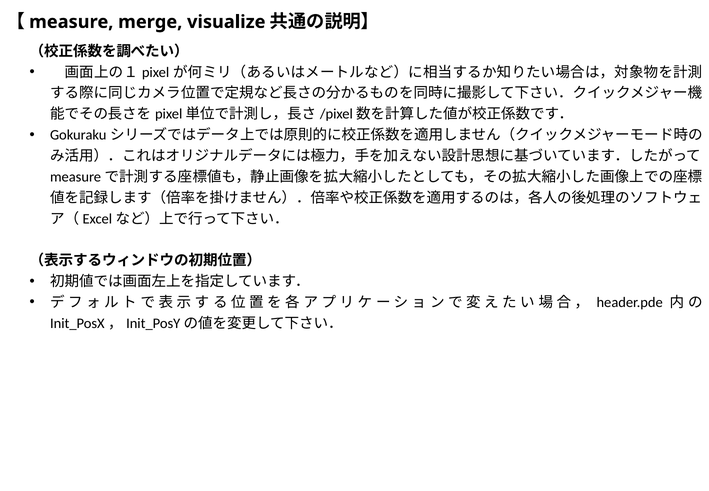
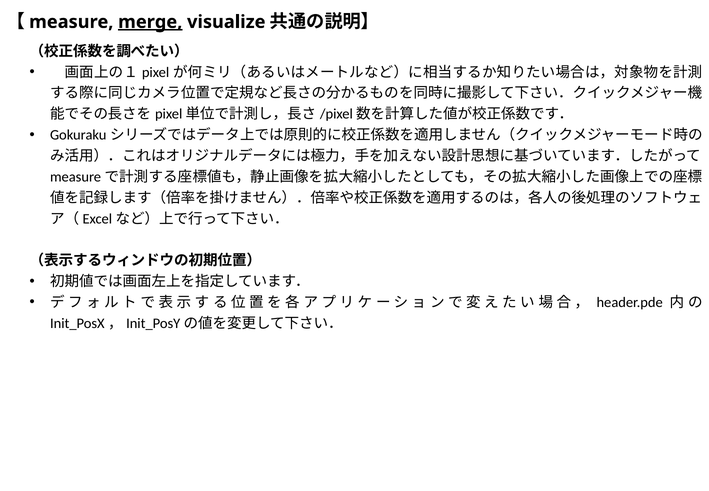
merge underline: none -> present (150, 22)
